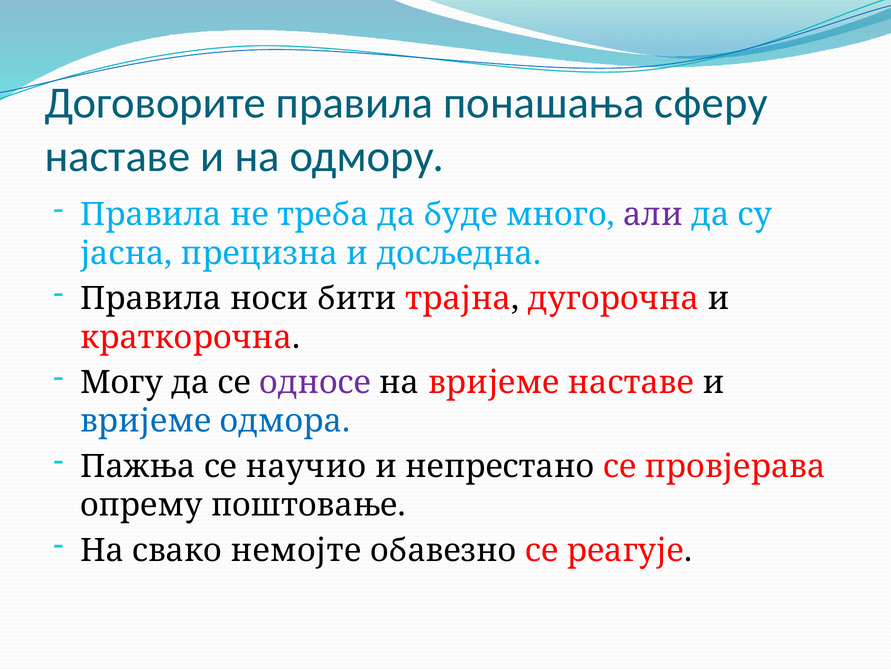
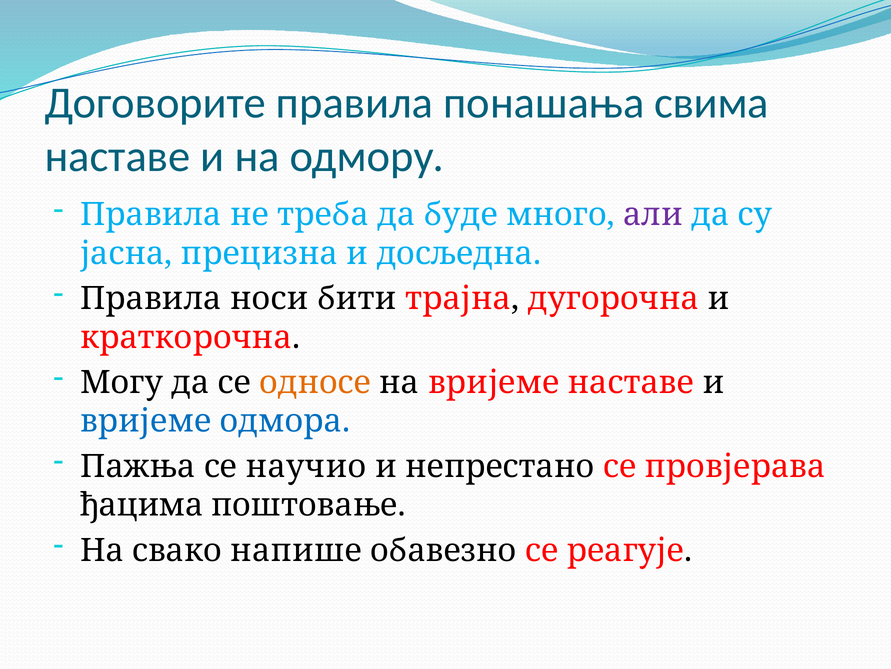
сферу: сферу -> свима (712, 103)
односе colour: purple -> orange (315, 382)
опрему: опрему -> ђацима (142, 505)
немојте: немојте -> напише (296, 550)
